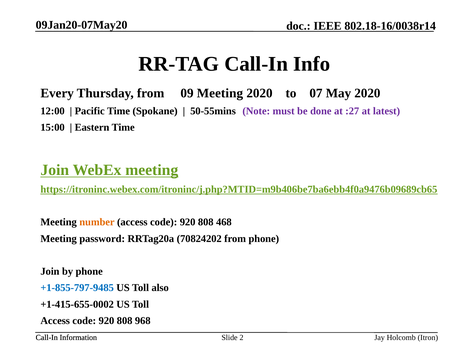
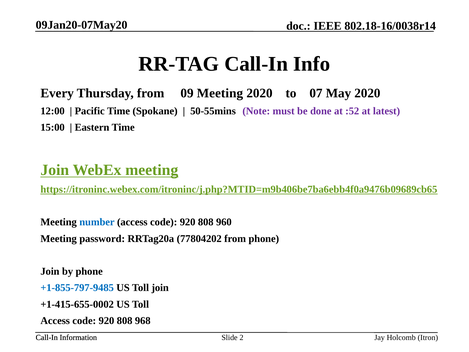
:27: :27 -> :52 (352, 111)
number colour: orange -> blue (97, 222)
468: 468 -> 960 (224, 222)
70824202: 70824202 -> 77804202 (199, 238)
Toll also: also -> join (160, 288)
